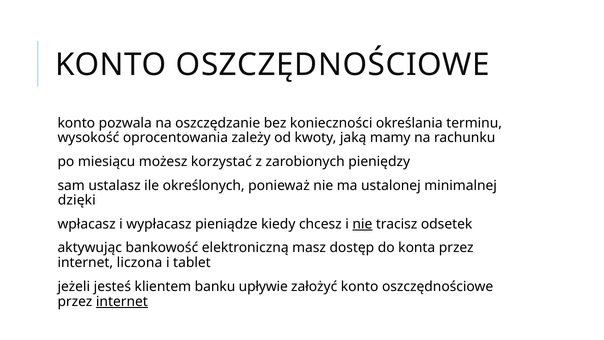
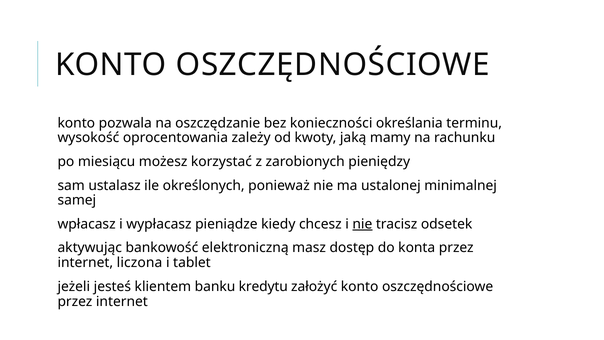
dzięki: dzięki -> samej (77, 200)
upływie: upływie -> kredytu (263, 286)
internet underline: present -> none (122, 301)
